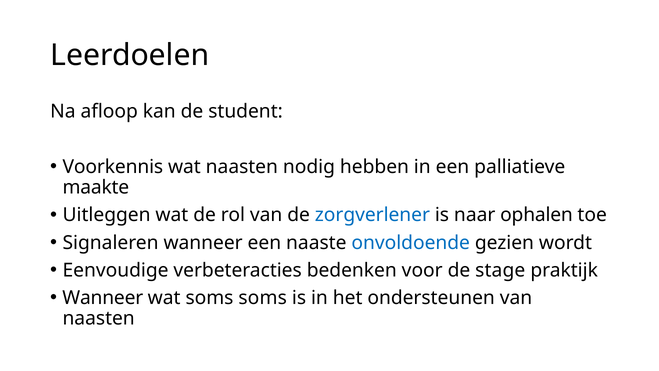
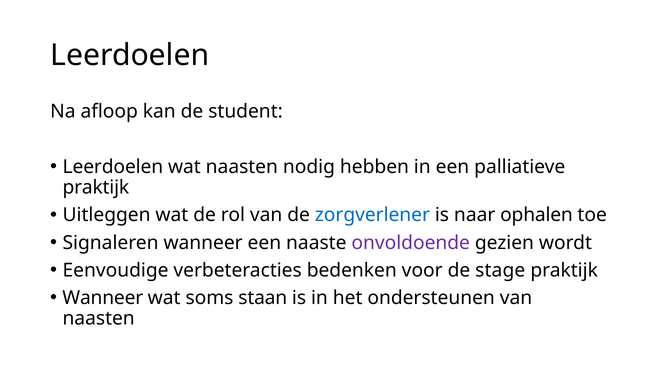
Voorkennis: Voorkennis -> Leerdoelen (113, 167)
maakte: maakte -> praktijk (96, 187)
onvoldoende colour: blue -> purple (411, 242)
soms soms: soms -> staan (263, 298)
